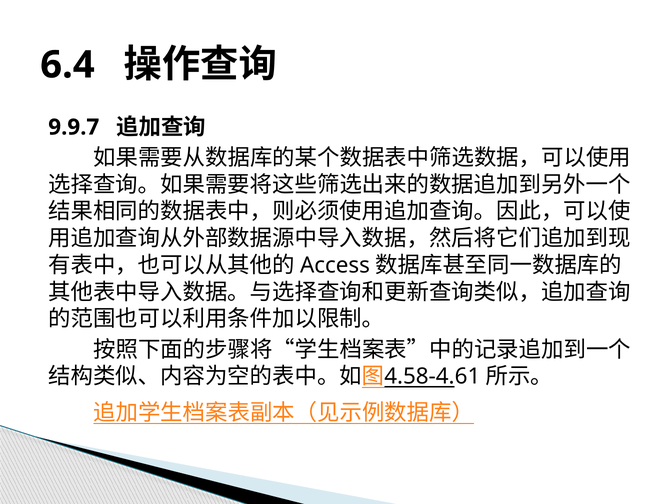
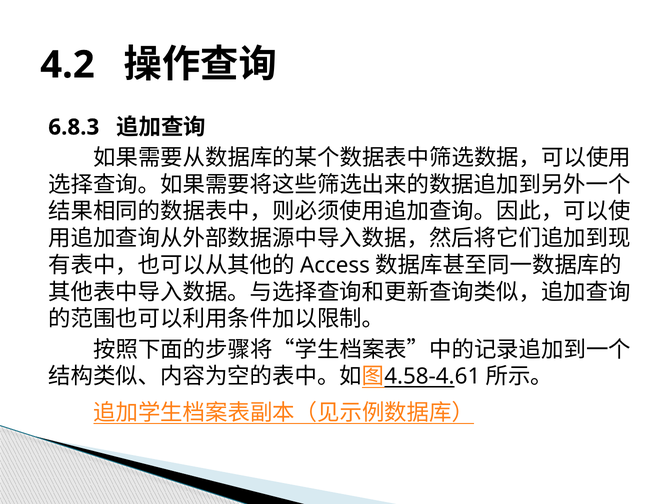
6.4: 6.4 -> 4.2 (67, 65)
9.9.7: 9.9.7 -> 6.8.3 (74, 127)
